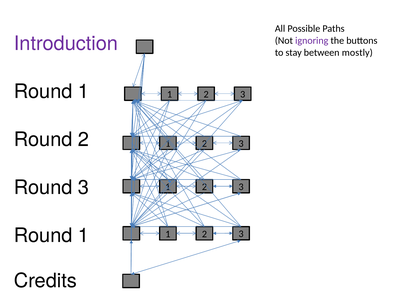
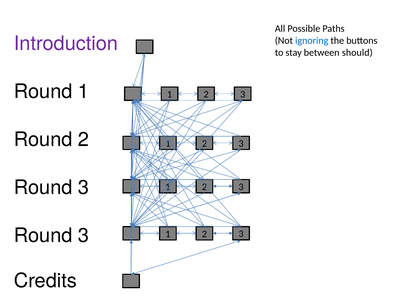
ignoring colour: purple -> blue (312, 40)
mostly: mostly -> should (357, 52)
1: 1 -> 3 (83, 235)
